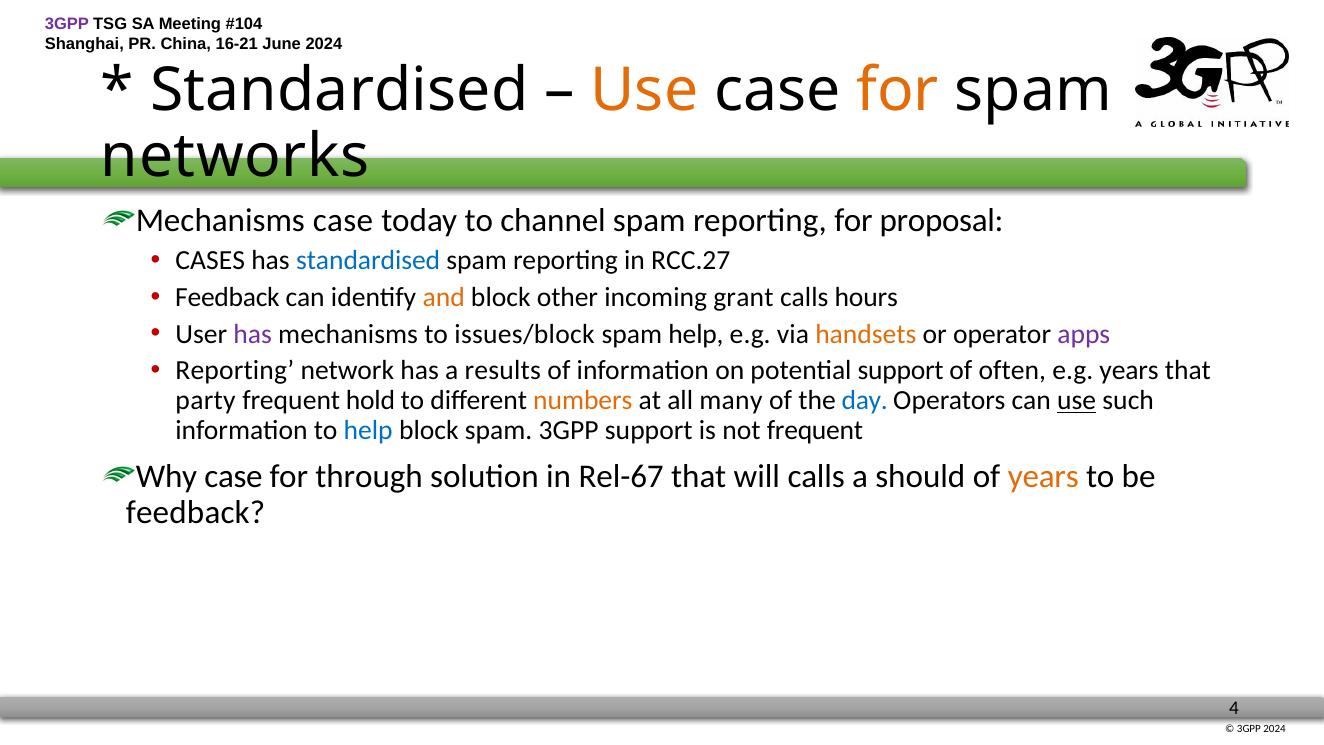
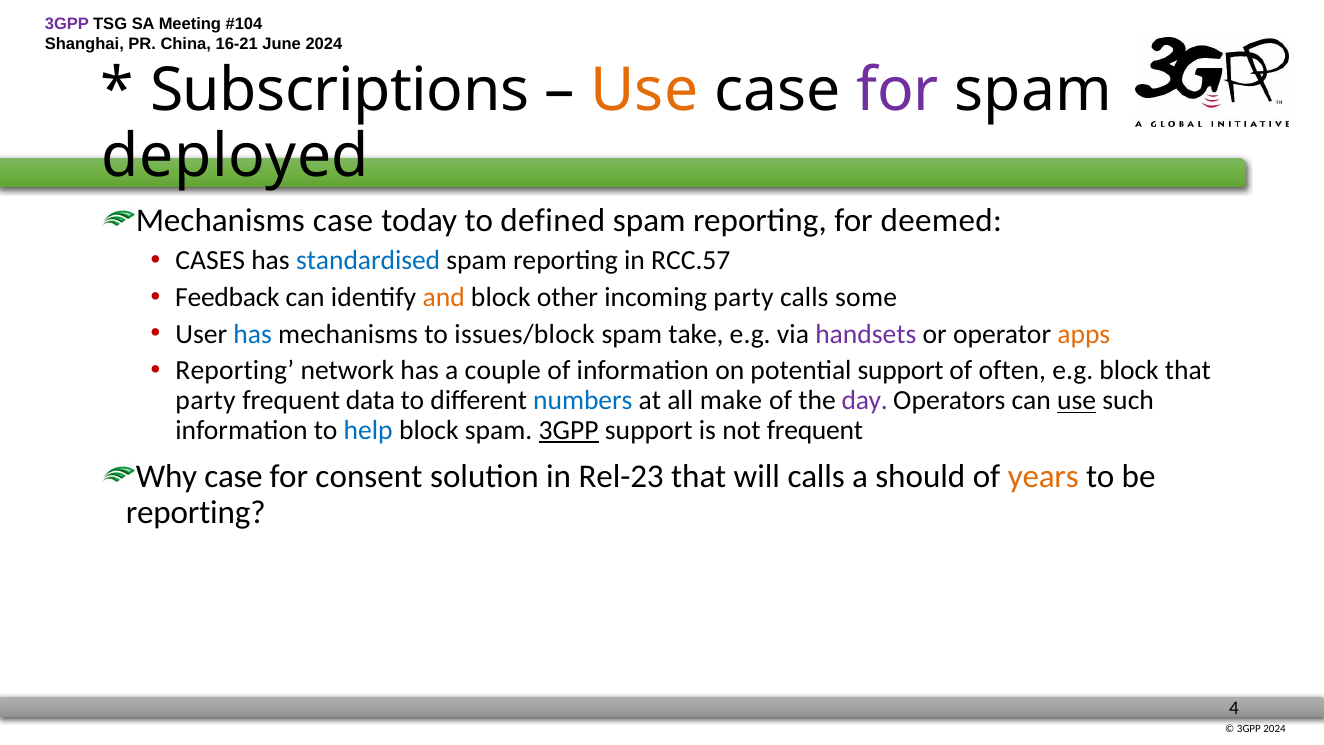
Standardised: Standardised -> Subscriptions (340, 90)
for colour: orange -> purple (898, 90)
networks: networks -> deployed (235, 156)
channel: channel -> defined (553, 221)
proposal: proposal -> deemed (941, 221)
RCC.27: RCC.27 -> RCC.57 (691, 261)
incoming grant: grant -> party (743, 297)
hours: hours -> some (866, 297)
has colour: purple -> blue (253, 334)
spam help: help -> take (696, 334)
handsets colour: orange -> purple (866, 334)
apps colour: purple -> orange (1084, 334)
results: results -> couple (503, 371)
e.g years: years -> block (1129, 371)
hold: hold -> data (370, 400)
numbers colour: orange -> blue (583, 400)
many: many -> make (731, 400)
day colour: blue -> purple (865, 400)
3GPP underline: none -> present (569, 430)
through: through -> consent (369, 477)
Rel-67: Rel-67 -> Rel-23 (621, 477)
feedback: feedback -> reporting (196, 512)
